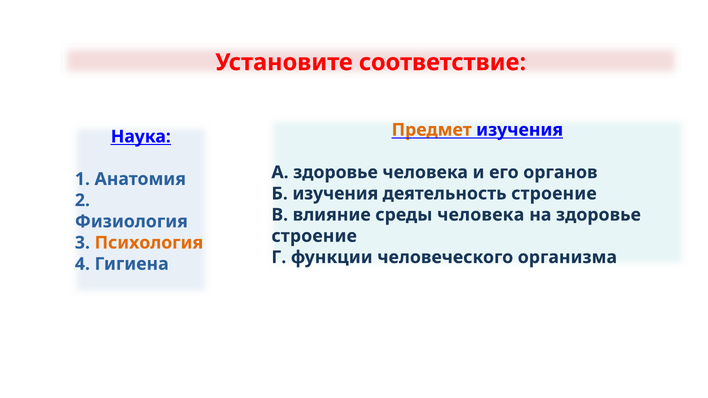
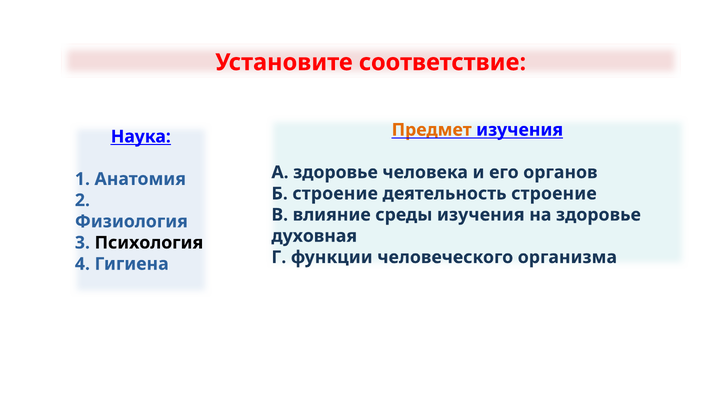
Б изучения: изучения -> строение (335, 194)
среды человека: человека -> изучения (481, 215)
строение: строение -> духовная (314, 236)
Психология colour: orange -> black (149, 243)
